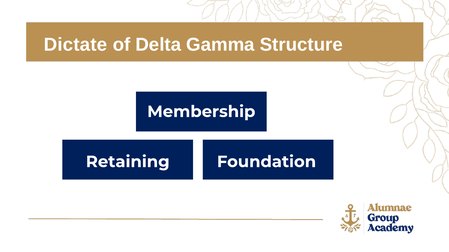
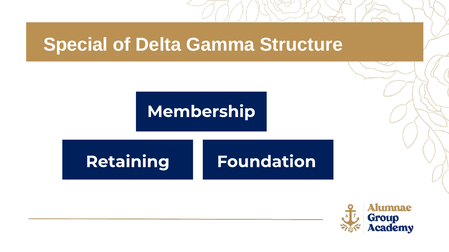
Dictate: Dictate -> Special (76, 45)
